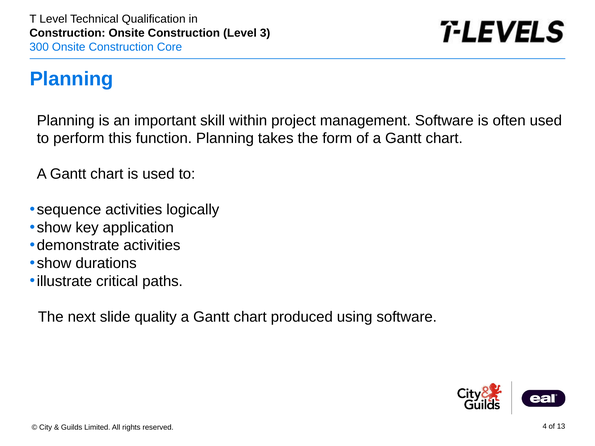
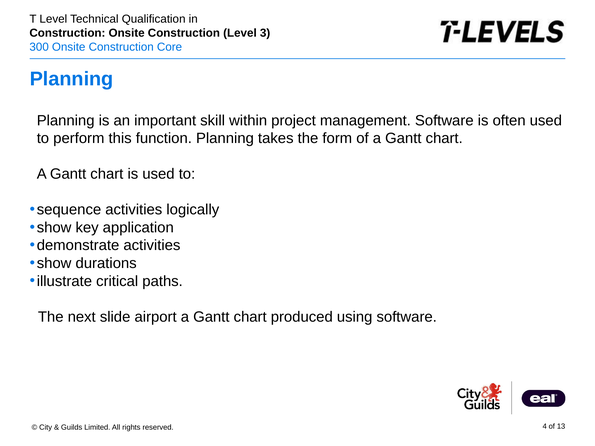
quality: quality -> airport (156, 317)
